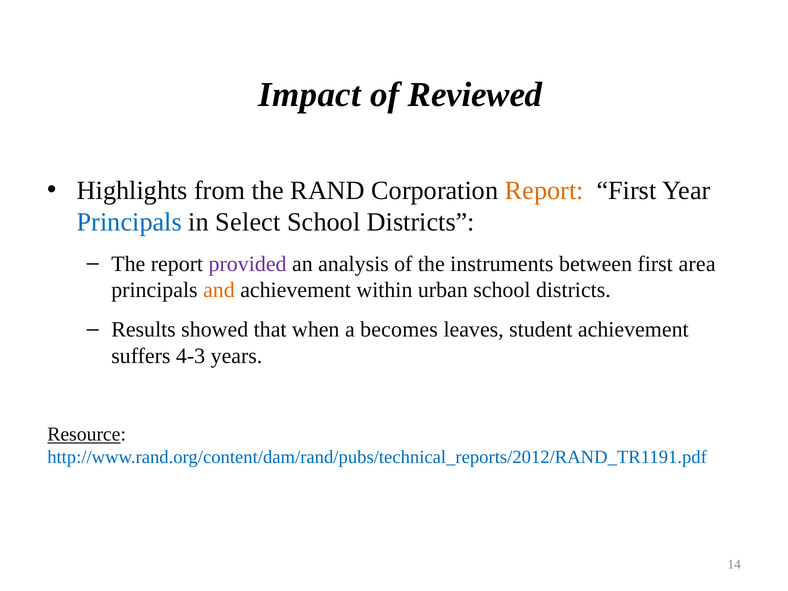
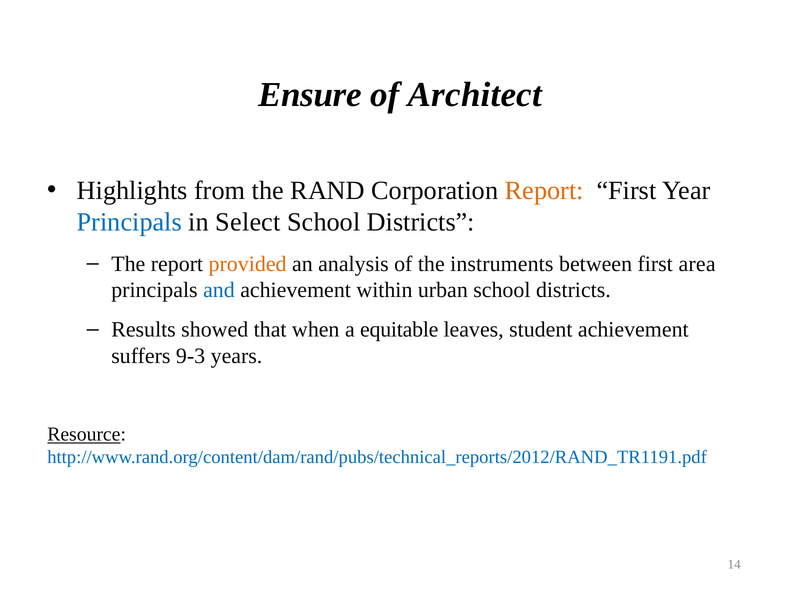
Impact: Impact -> Ensure (310, 95)
Reviewed: Reviewed -> Architect (475, 95)
provided colour: purple -> orange (248, 264)
and colour: orange -> blue (219, 290)
becomes: becomes -> equitable (399, 330)
4-3: 4-3 -> 9-3 (191, 356)
